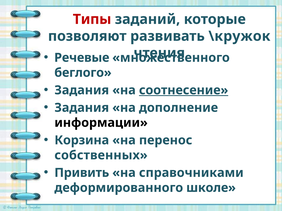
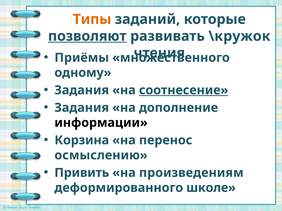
Типы colour: red -> orange (92, 19)
позволяют underline: none -> present (87, 36)
Речевые: Речевые -> Приёмы (82, 58)
беглого: беглого -> одному (83, 73)
собственных: собственных -> осмыслению (101, 156)
справочниками: справочниками -> произведениям (191, 173)
